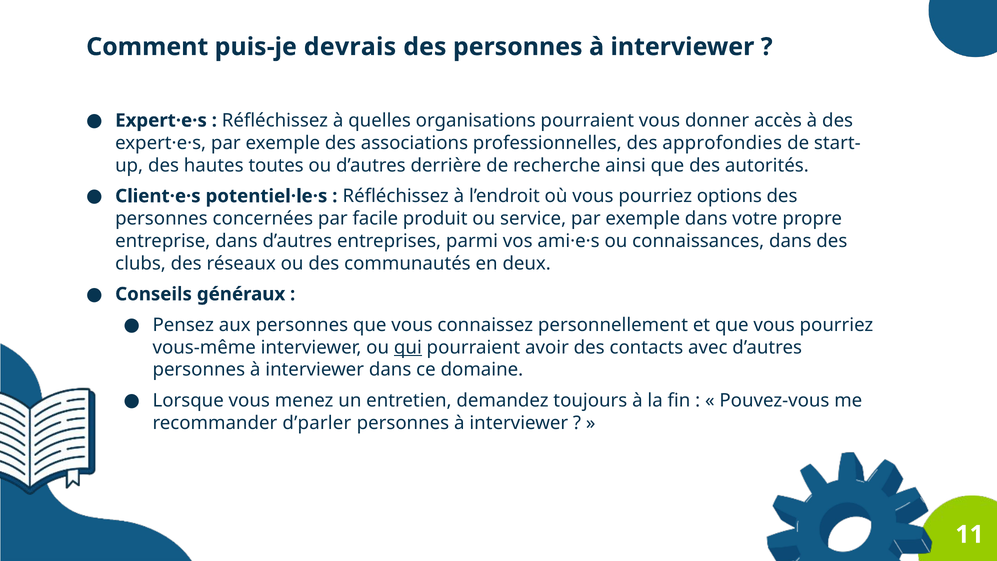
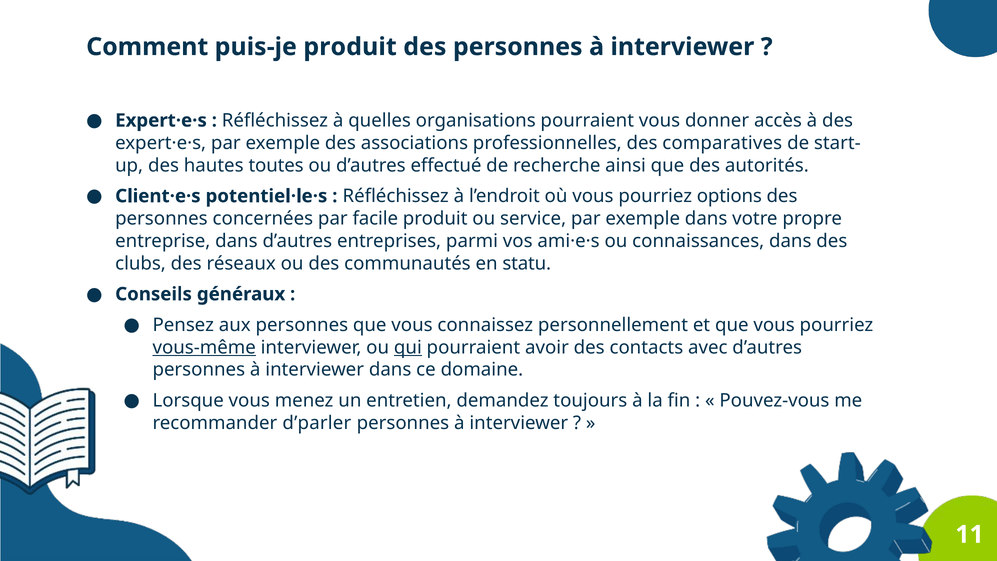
puis-je devrais: devrais -> produit (350, 47)
approfondies: approfondies -> comparatives (722, 143)
derrière: derrière -> effectué (446, 165)
deux: deux -> statu (527, 263)
vous-même underline: none -> present (204, 347)
